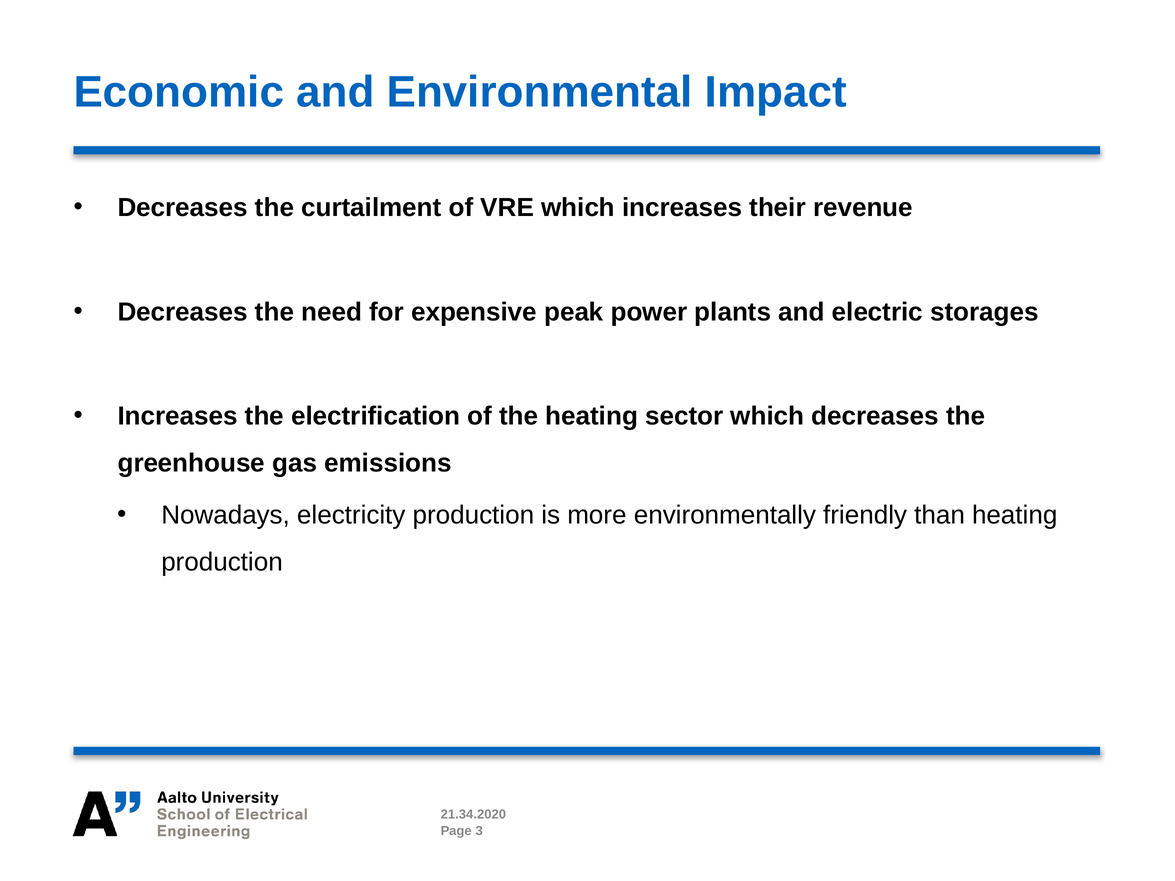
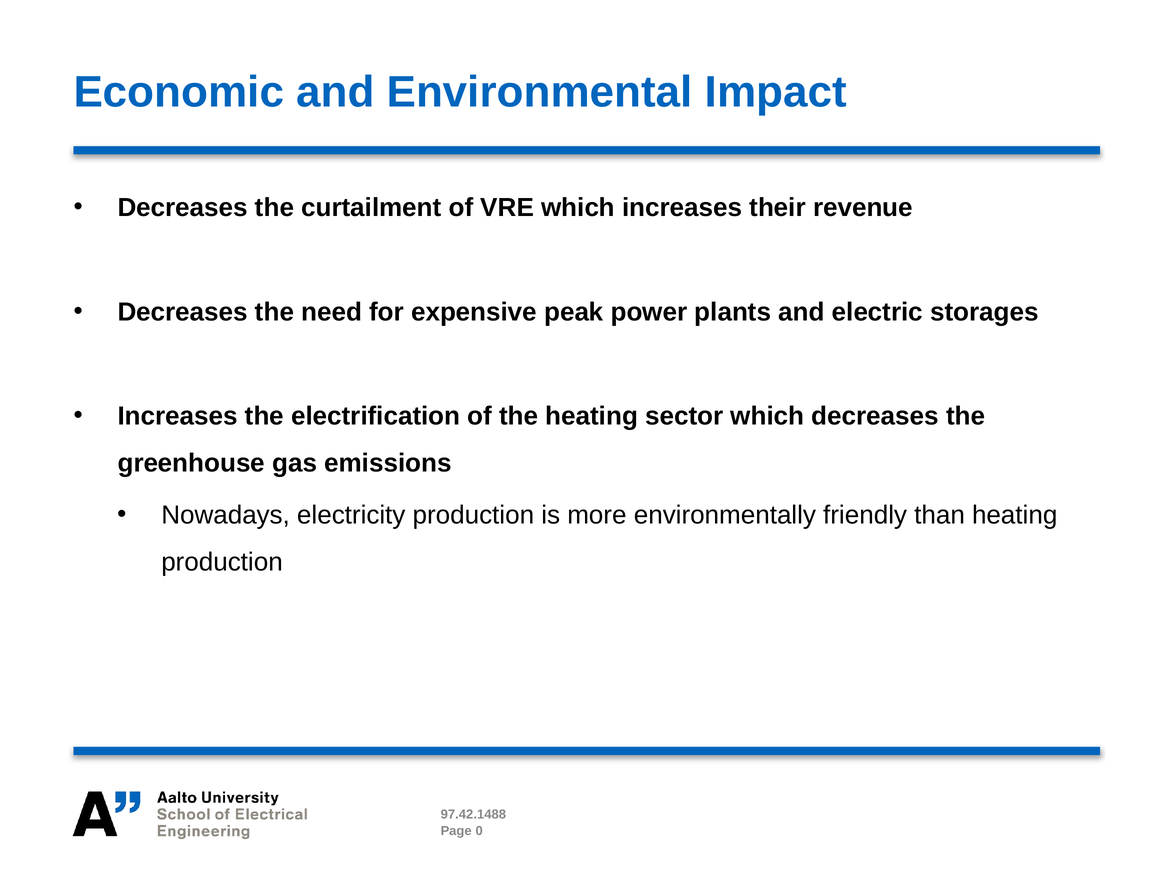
21.34.2020: 21.34.2020 -> 97.42.1488 (473, 815)
3: 3 -> 0 (479, 831)
